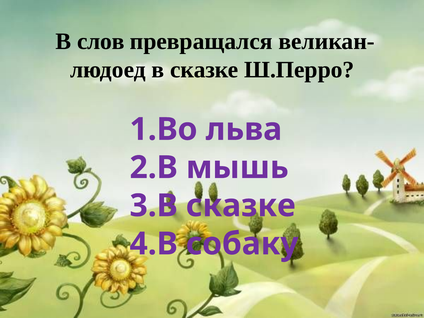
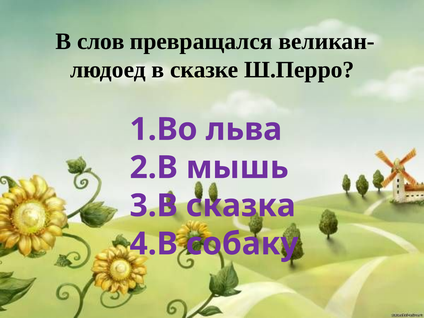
сказке: сказке -> сказка (241, 206)
